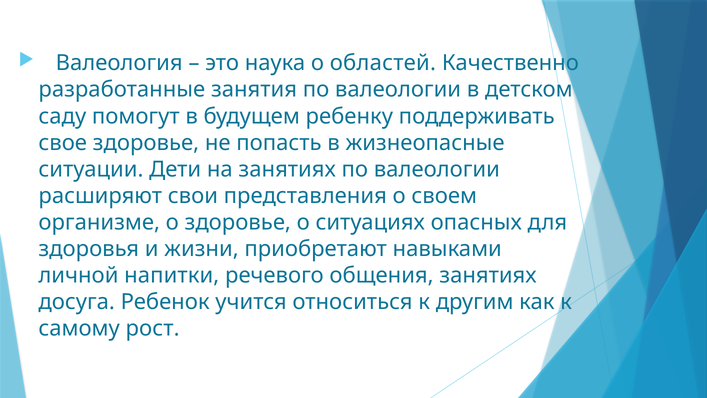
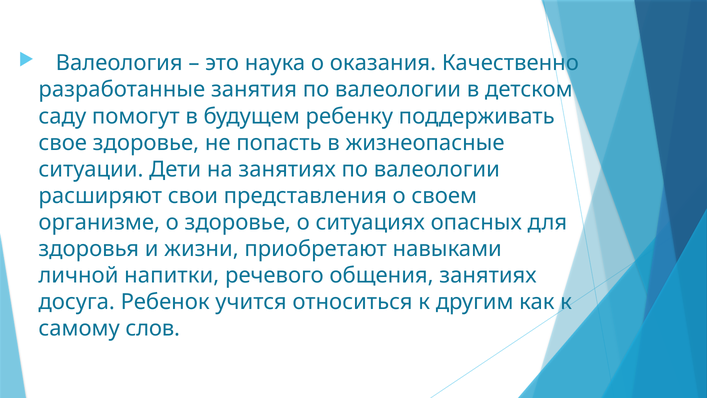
областей: областей -> оказания (383, 63)
рост: рост -> слов (153, 328)
